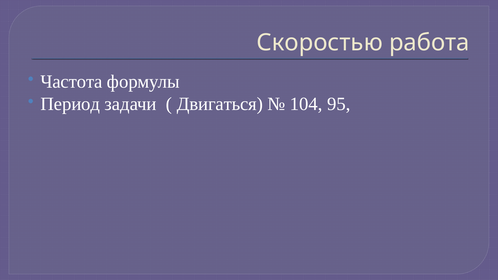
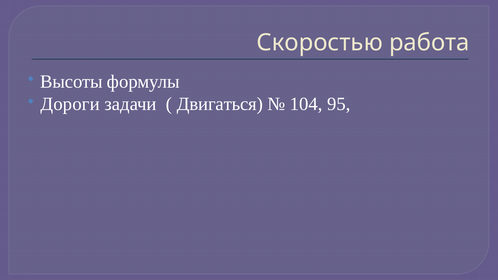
Частота: Частота -> Высоты (71, 82)
Период: Период -> Дороги (70, 104)
